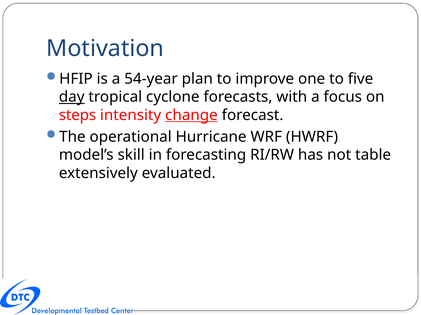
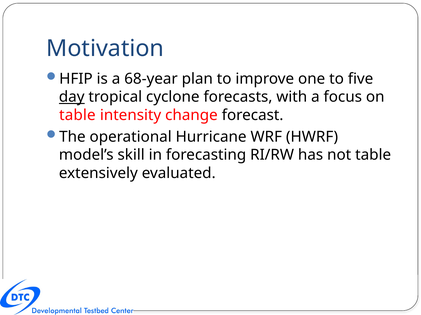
54-year: 54-year -> 68-year (151, 79)
steps: steps -> table (77, 115)
change underline: present -> none (191, 115)
